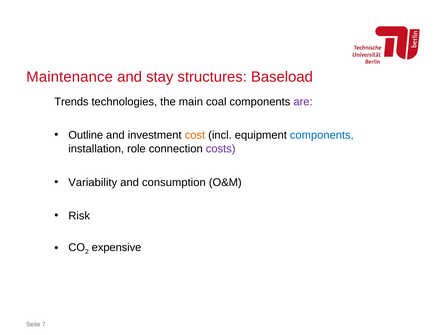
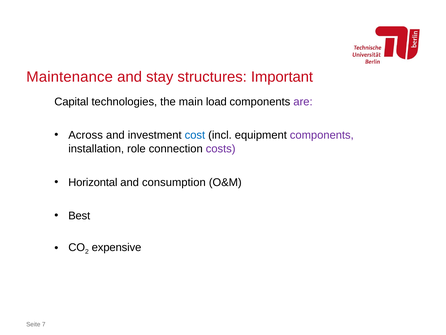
Baseload: Baseload -> Important (282, 77)
Trends: Trends -> Capital (71, 102)
coal: coal -> load (216, 102)
Outline: Outline -> Across (86, 135)
cost colour: orange -> blue (195, 135)
components colour: blue -> purple (322, 135)
Variability: Variability -> Horizontal (93, 182)
Risk: Risk -> Best (79, 215)
